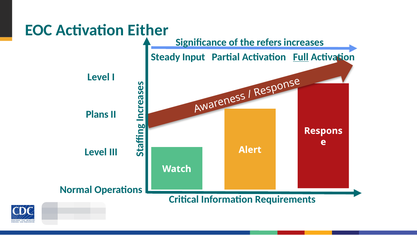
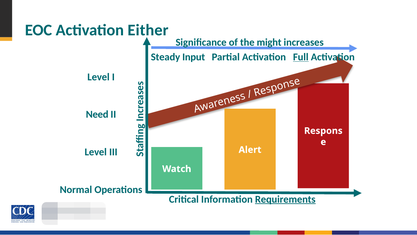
refers: refers -> might (269, 42)
Plans: Plans -> Need (97, 114)
Requirements underline: none -> present (285, 199)
